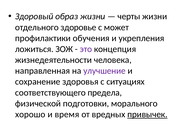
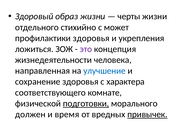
здоровье: здоровье -> стихийно (78, 27)
профилактики обучения: обучения -> здоровья (91, 38)
улучшение colour: purple -> blue (104, 71)
ситуациях: ситуациях -> характера (126, 82)
предела: предела -> комнате (105, 93)
подготовки underline: none -> present (86, 104)
хорошо: хорошо -> должен (30, 115)
